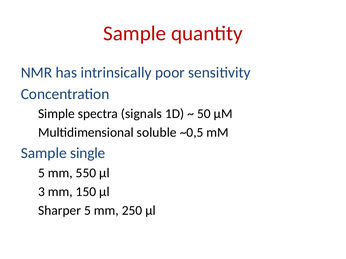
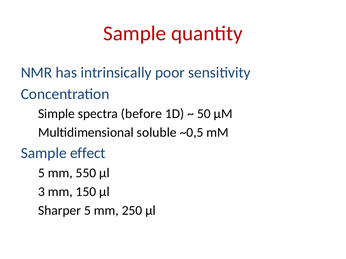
signals: signals -> before (141, 114)
single: single -> effect (88, 153)
